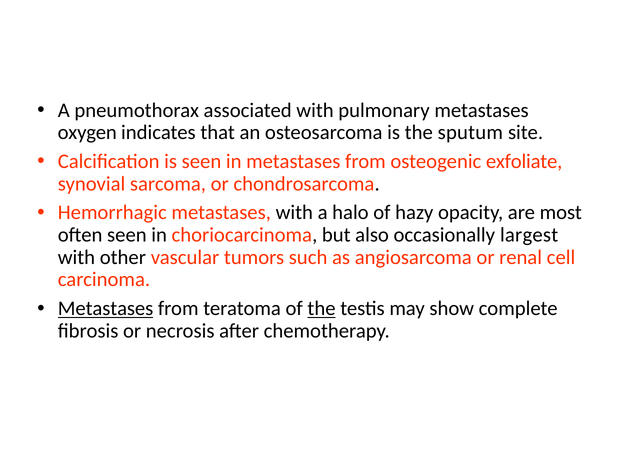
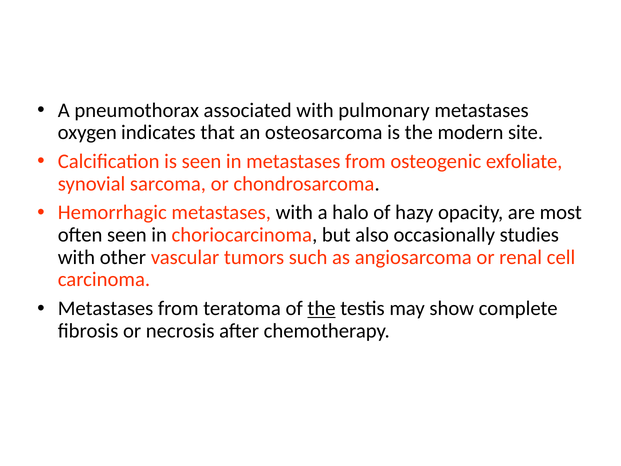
sputum: sputum -> modern (470, 132)
largest: largest -> studies (529, 235)
Metastases underline: present -> none (106, 308)
